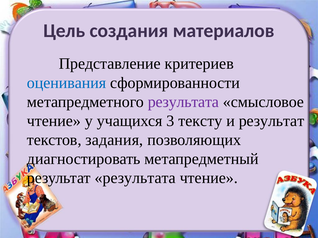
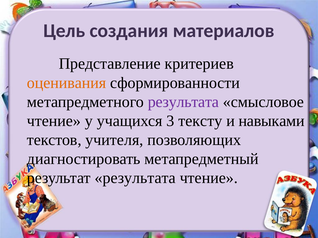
оценивания colour: blue -> orange (67, 83)
и результат: результат -> навыками (272, 121)
задания: задания -> учителя (114, 140)
